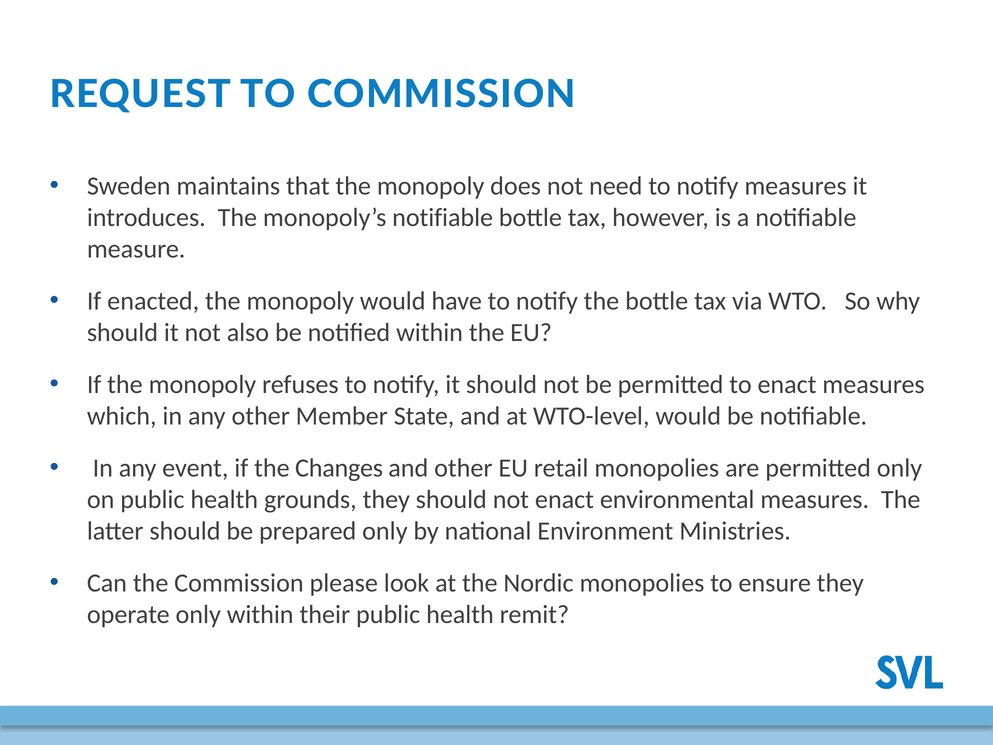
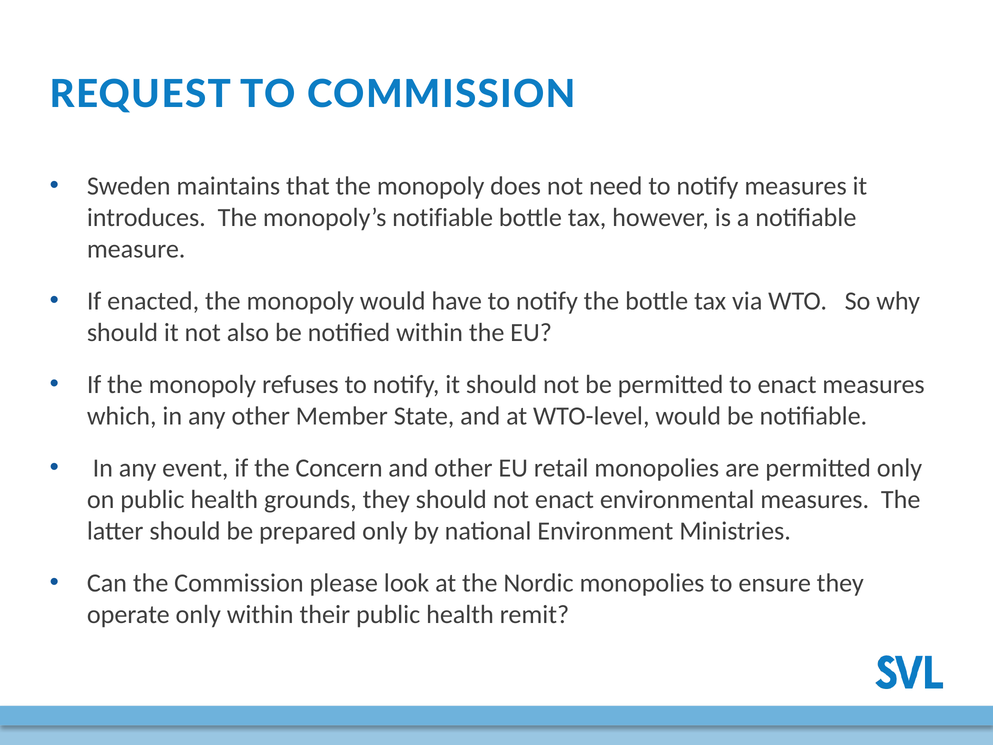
Changes: Changes -> Concern (339, 468)
